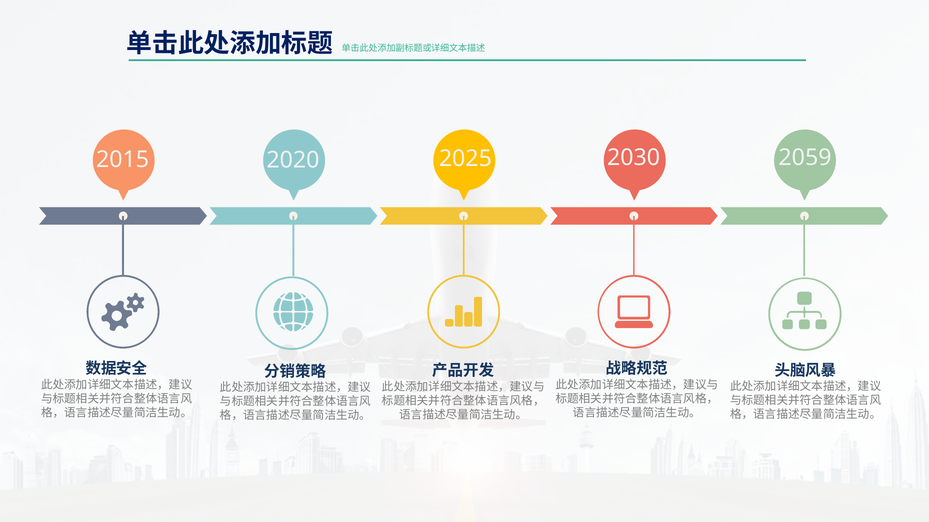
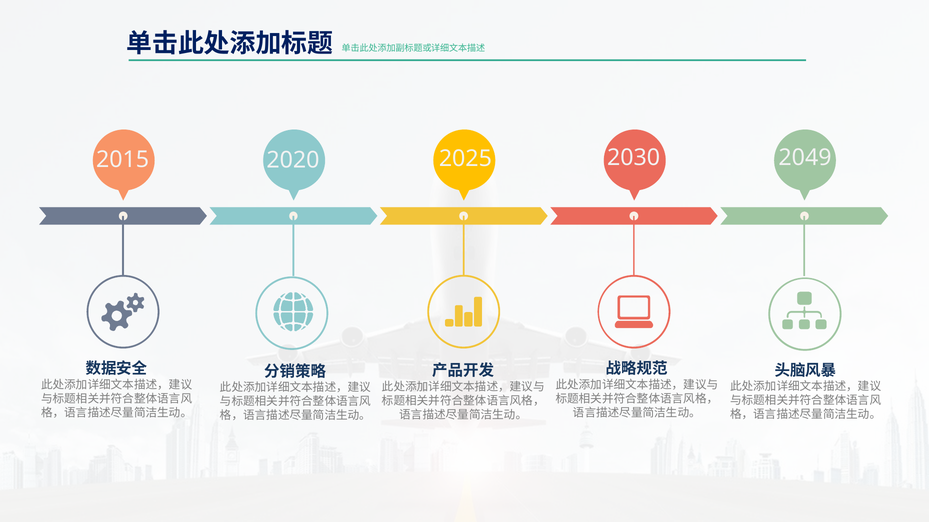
2059: 2059 -> 2049 (805, 158)
